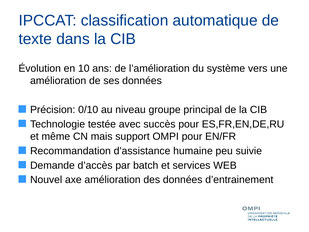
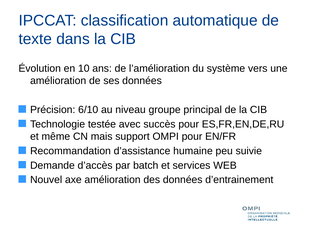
0/10: 0/10 -> 6/10 (88, 110)
